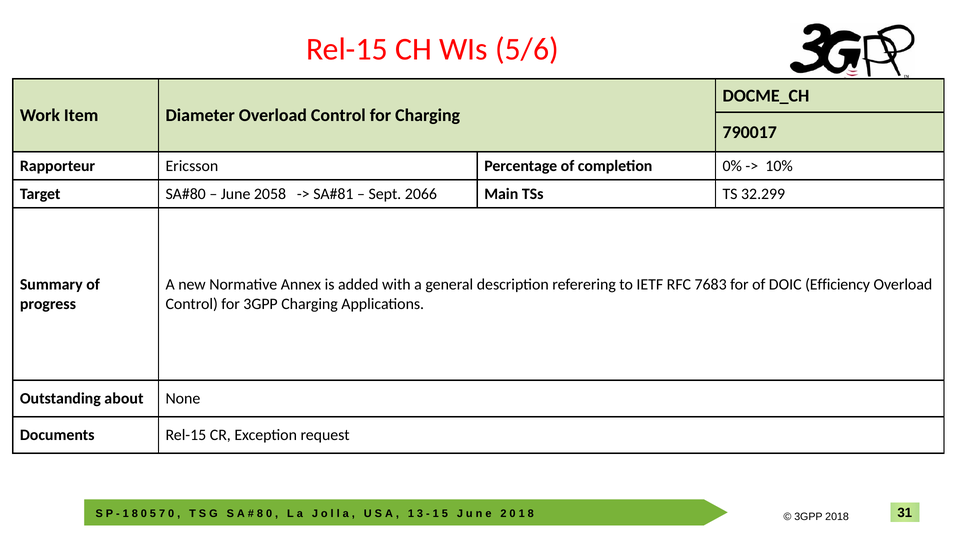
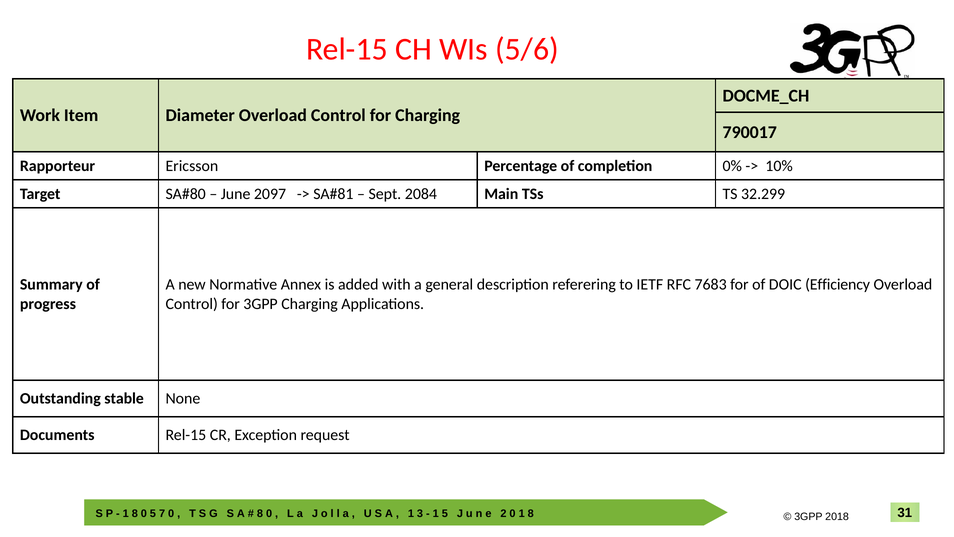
2058: 2058 -> 2097 (270, 194)
2066: 2066 -> 2084 (421, 194)
about: about -> stable (124, 398)
